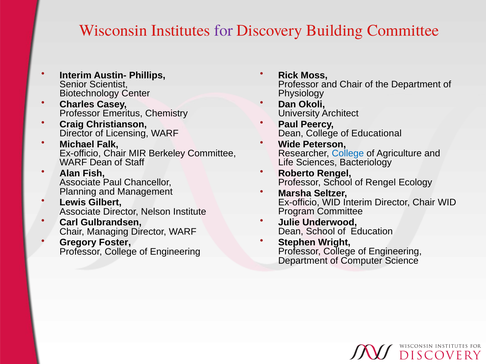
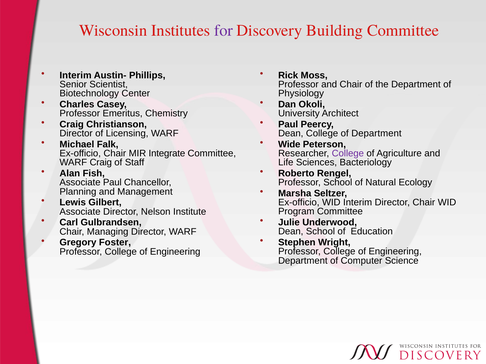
of Educational: Educational -> Department (376, 134)
Berkeley: Berkeley -> Integrate (167, 154)
College colour: blue -> purple (348, 154)
WARF Dean: Dean -> Craig (101, 163)
of Rengel: Rengel -> Natural (381, 183)
